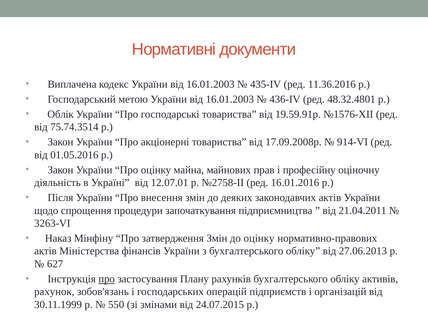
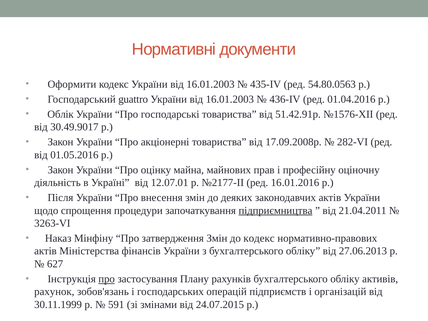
Виплачена: Виплачена -> Оформити (72, 84)
11.36.2016: 11.36.2016 -> 54.80.0563 (332, 84)
метою: метою -> guattro (133, 99)
48.32.4801: 48.32.4801 -> 01.04.2016 (351, 99)
19.59.91р: 19.59.91р -> 51.42.91р (298, 114)
75.74.3514: 75.74.3514 -> 30.49.9017 (74, 127)
914-VI: 914-VI -> 282-VI (353, 142)
№2758-ІІ: №2758-ІІ -> №2177-ІІ (223, 183)
підприємництва underline: none -> present (275, 210)
до оцінку: оцінку -> кодекс (259, 238)
550: 550 -> 591 (116, 305)
